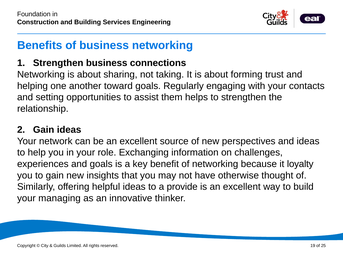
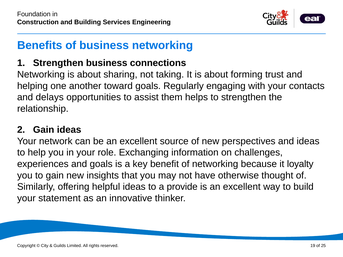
setting: setting -> delays (50, 97)
managing: managing -> statement (60, 198)
